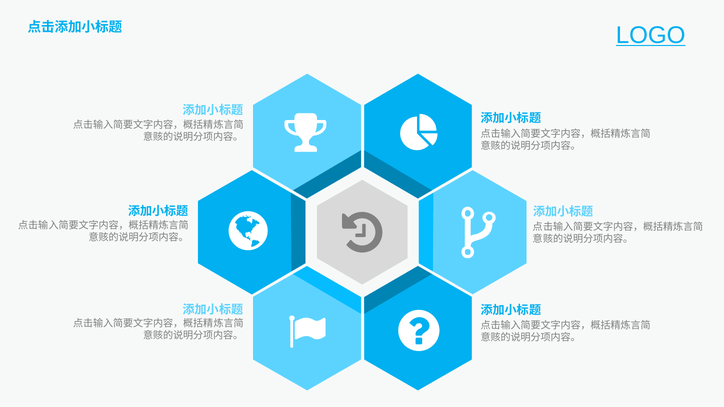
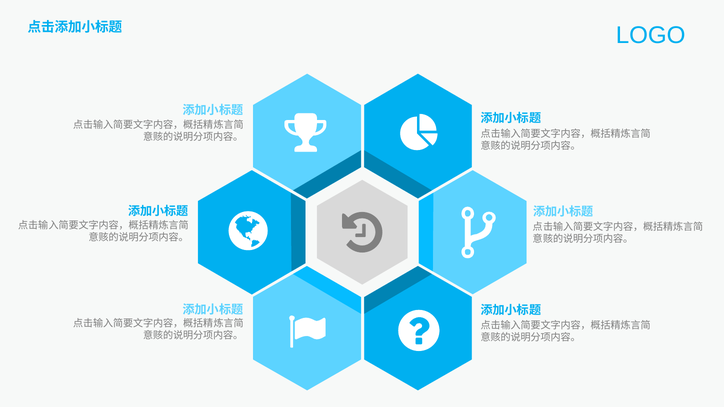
LOGO underline: present -> none (651, 35)
